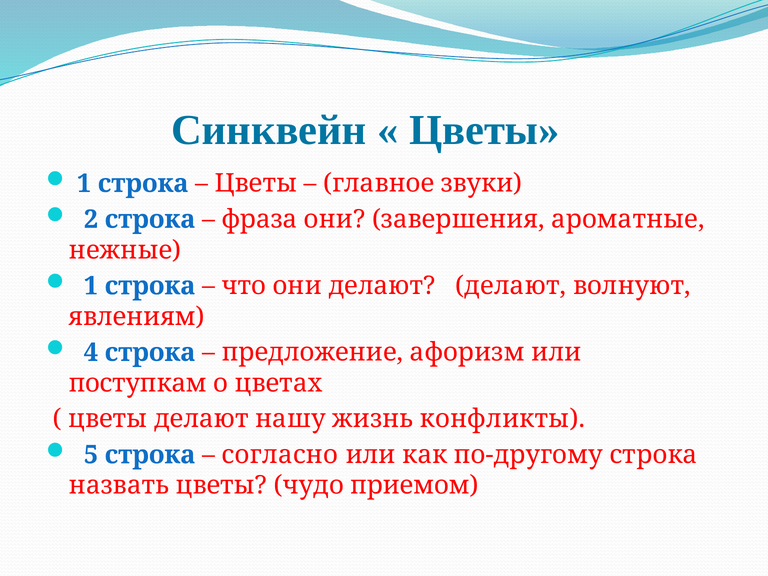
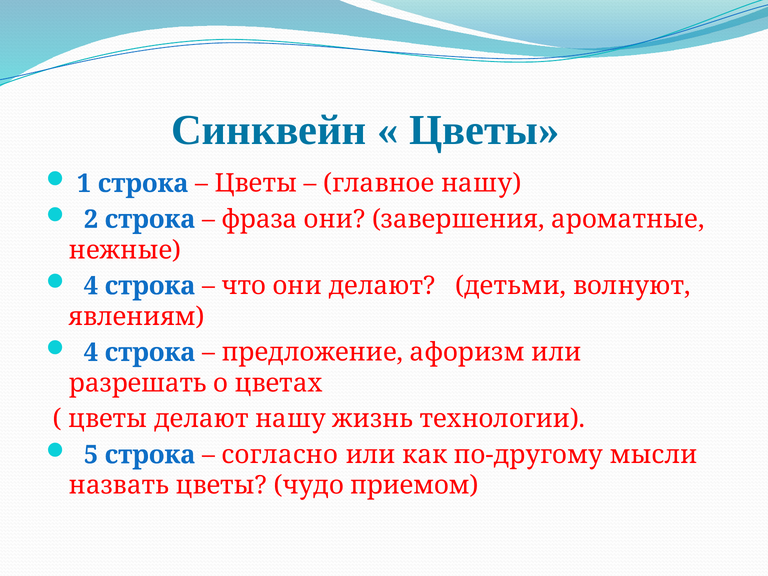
главное звуки: звуки -> нашу (481, 184)
1: 1 -> 4 (91, 286)
делают делают: делают -> детьми (511, 286)
поступкам: поступкам -> разрешать (138, 383)
конфликты: конфликты -> технологии (503, 419)
по-другому строка: строка -> мысли (654, 455)
